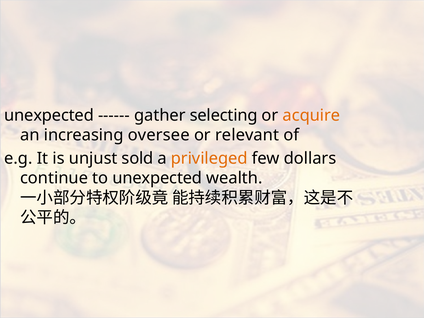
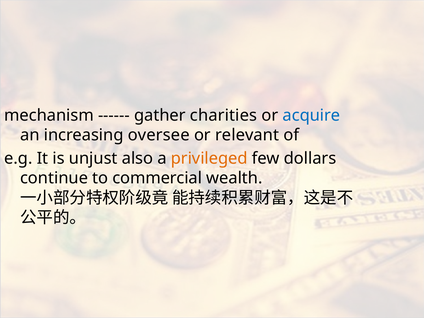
unexpected: unexpected -> mechanism (49, 115)
selecting: selecting -> charities (224, 115)
acquire colour: orange -> blue (311, 115)
sold: sold -> also (137, 158)
to unexpected: unexpected -> commercial (157, 178)
